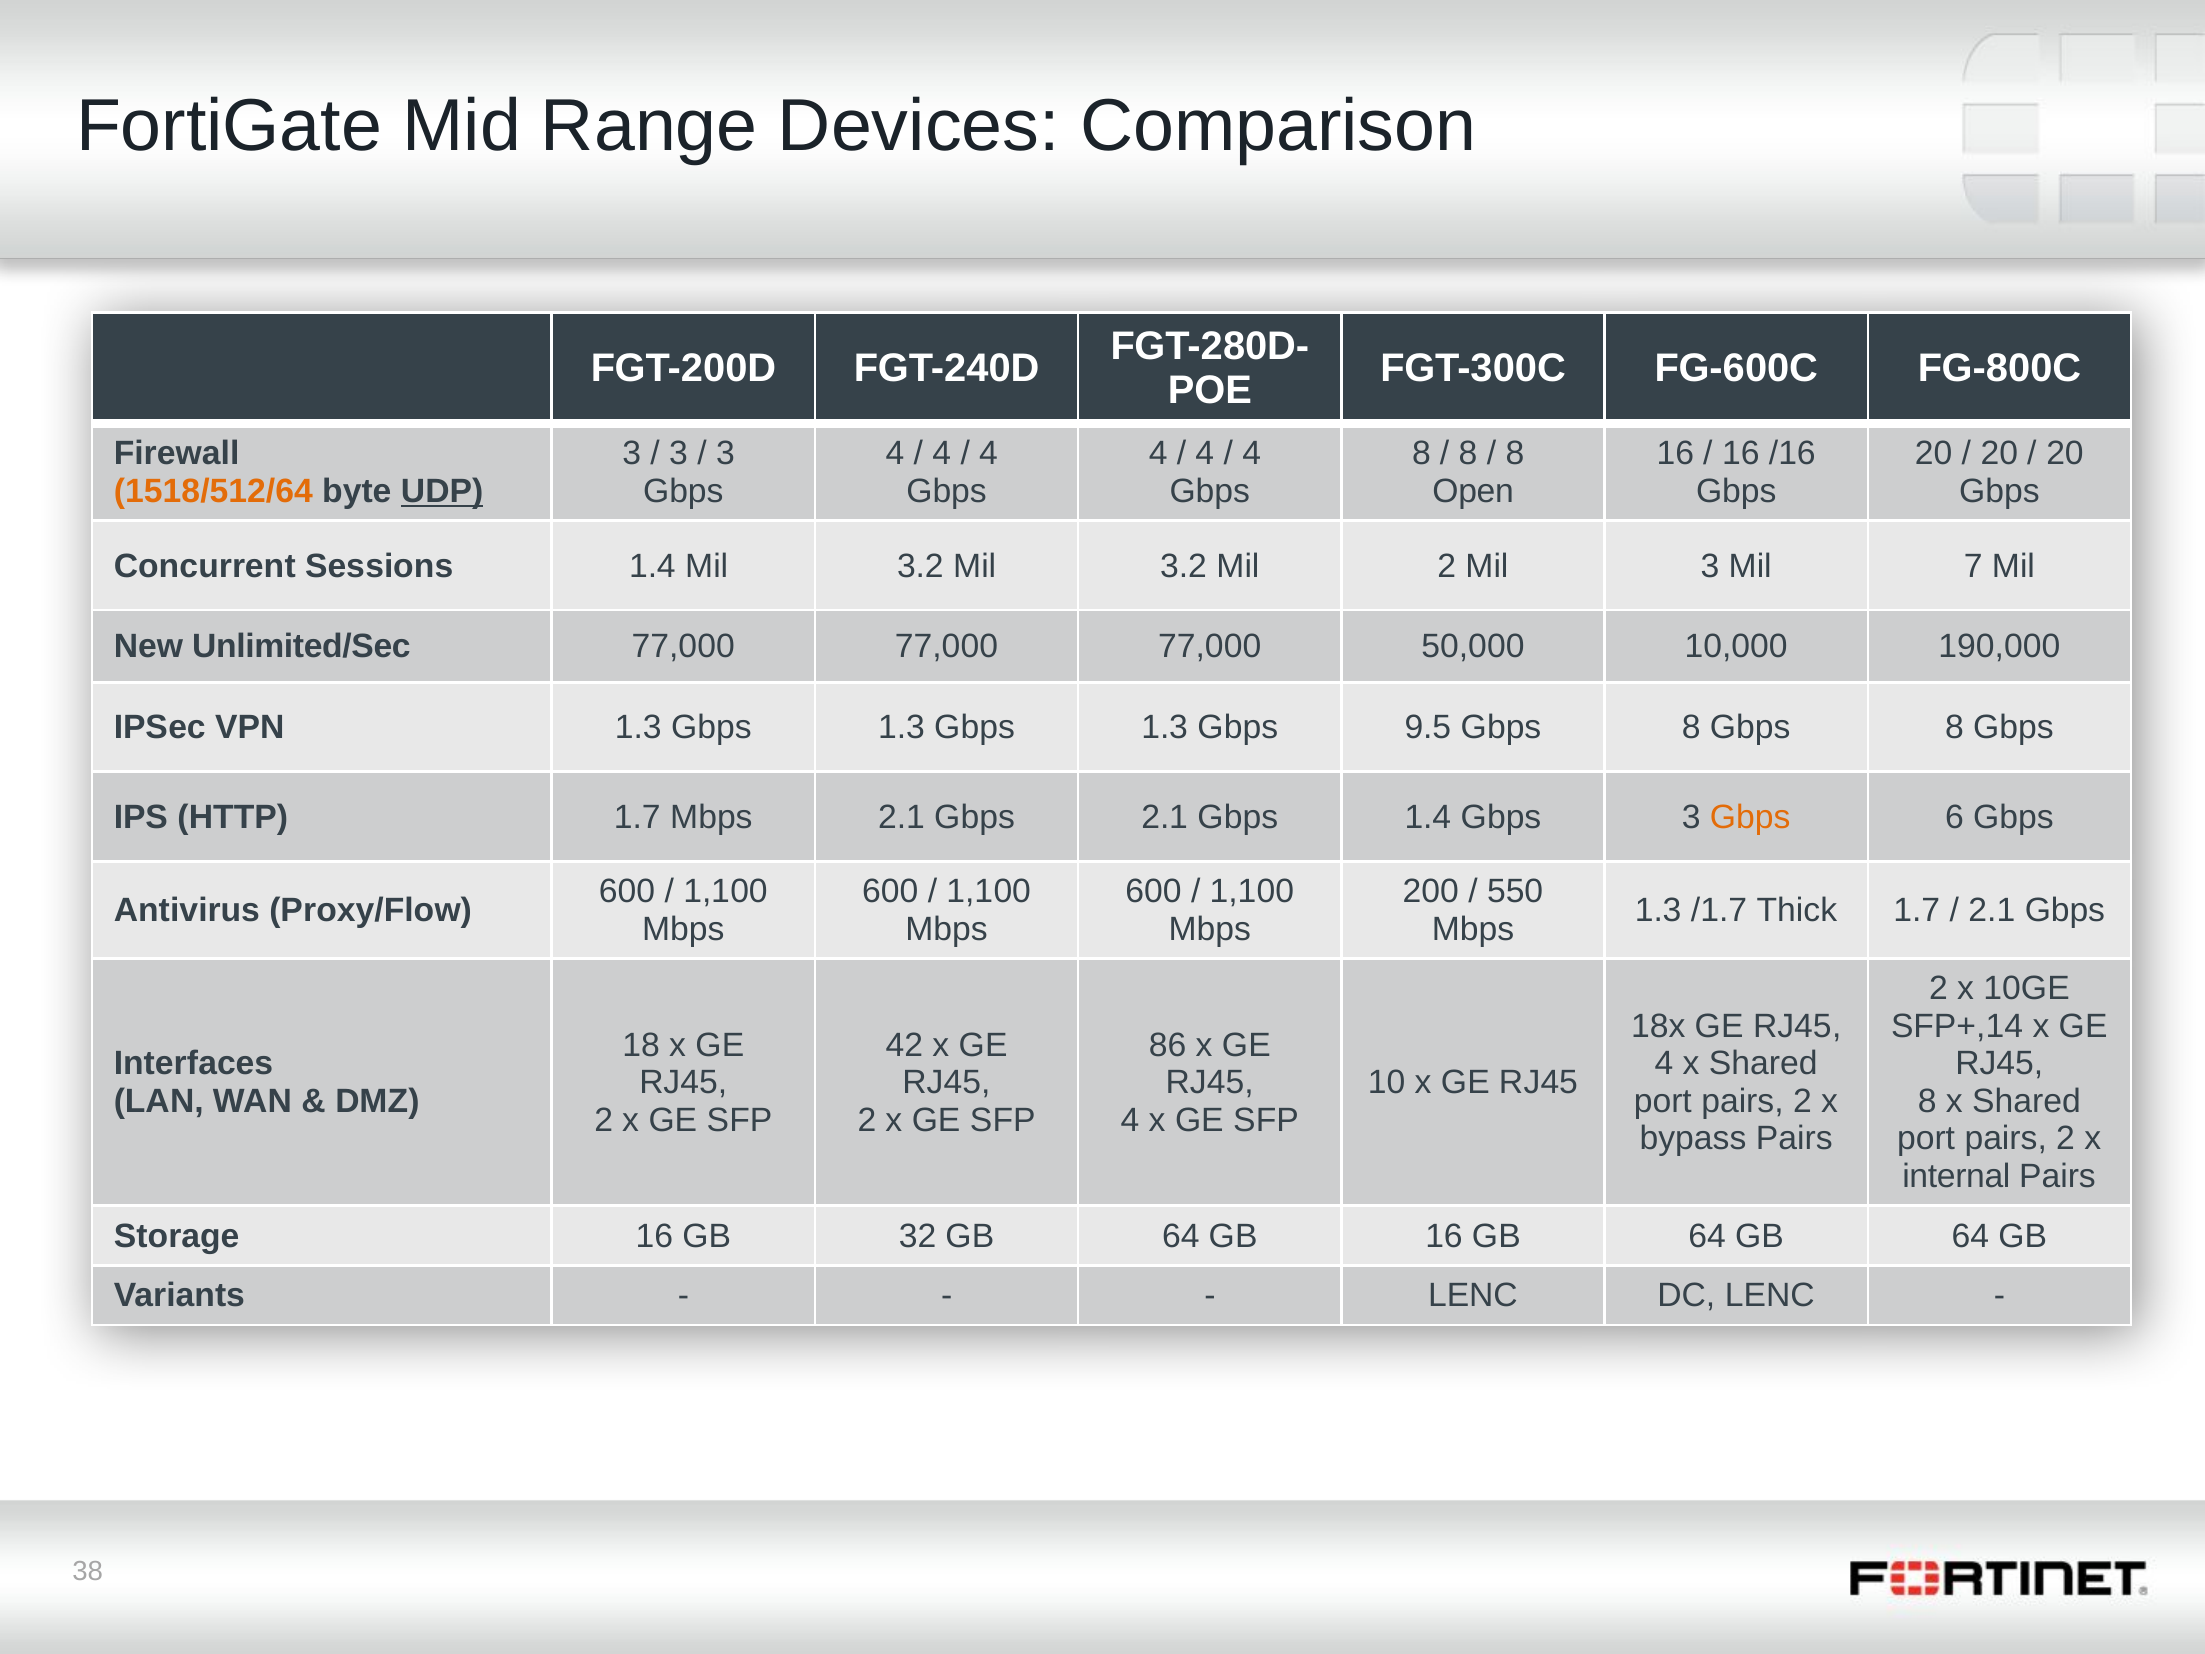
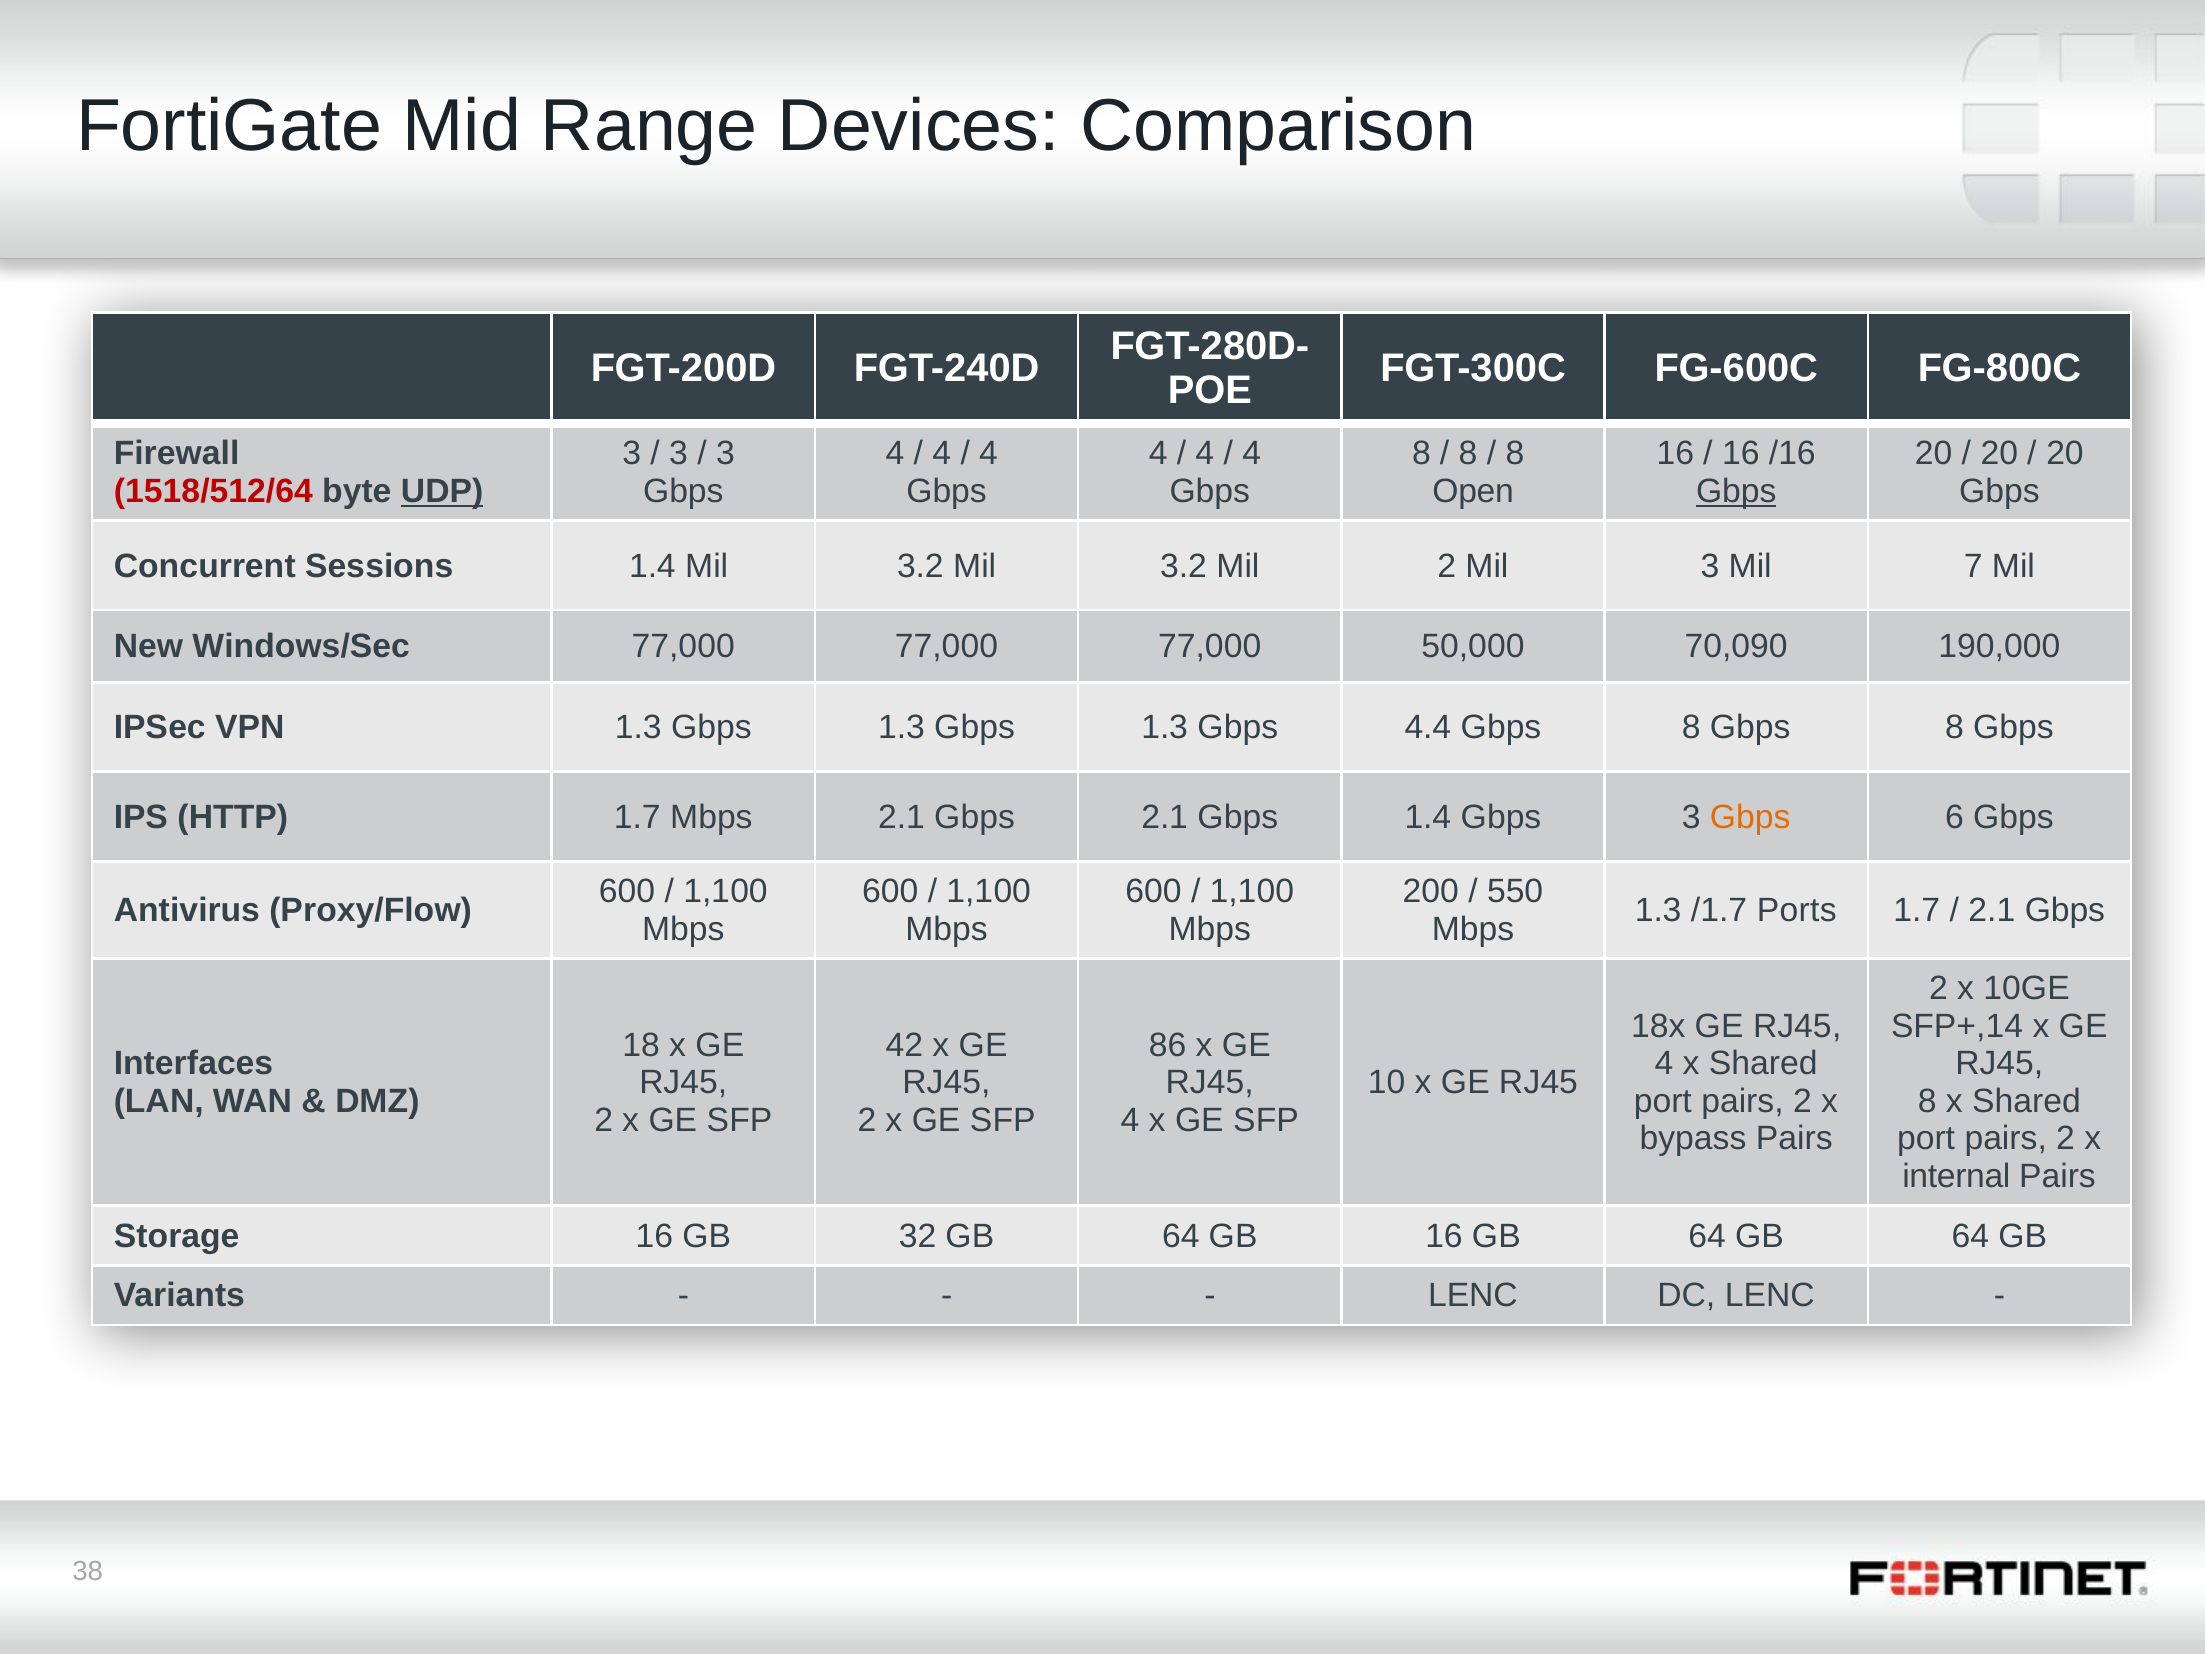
1518/512/64 colour: orange -> red (213, 491)
Gbps underline: none -> present (1736, 491)
Unlimited/Sec: Unlimited/Sec -> Windows/Sec (301, 647)
10,000: 10,000 -> 70,090 (1736, 647)
9.5: 9.5 -> 4.4 (1428, 728)
Thick: Thick -> Ports (1797, 910)
